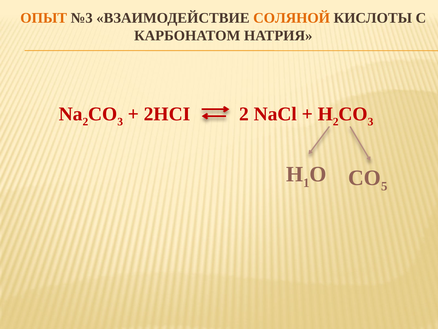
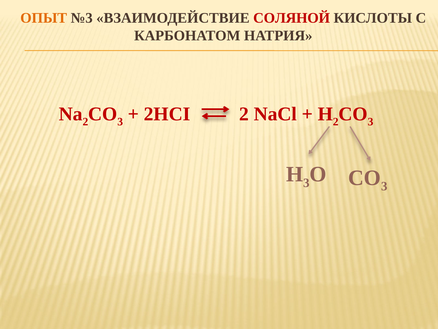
СОЛЯНОЙ colour: orange -> red (292, 18)
1: 1 -> 3 (306, 183)
5: 5 -> 3 (384, 186)
